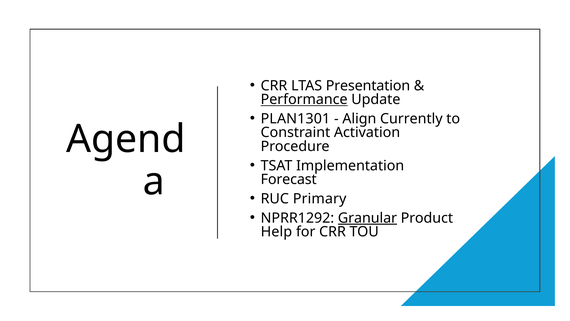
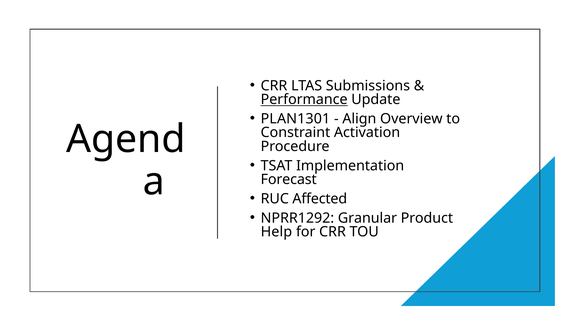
Presentation: Presentation -> Submissions (368, 86)
Currently: Currently -> Overview (411, 119)
Primary: Primary -> Affected (320, 199)
Granular underline: present -> none (367, 218)
